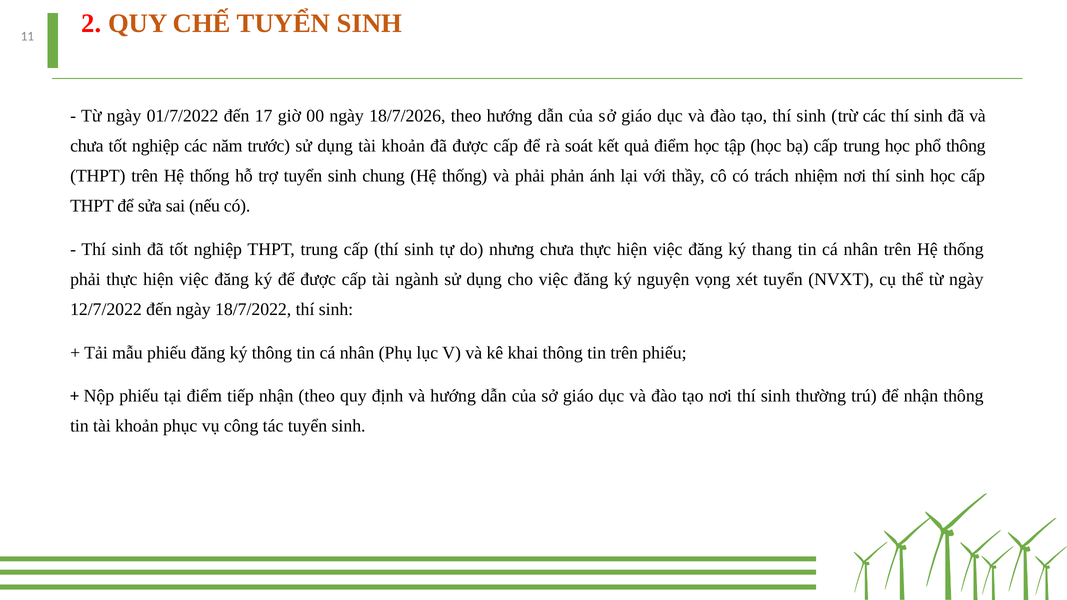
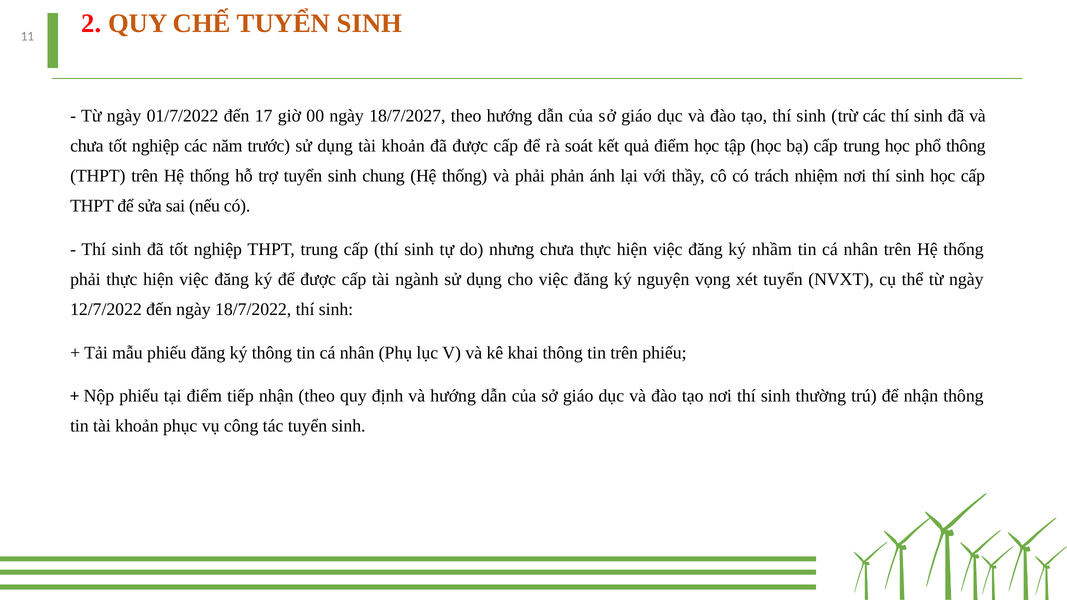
18/7/2026: 18/7/2026 -> 18/7/2027 (407, 116)
thang: thang -> nhầm (772, 249)
